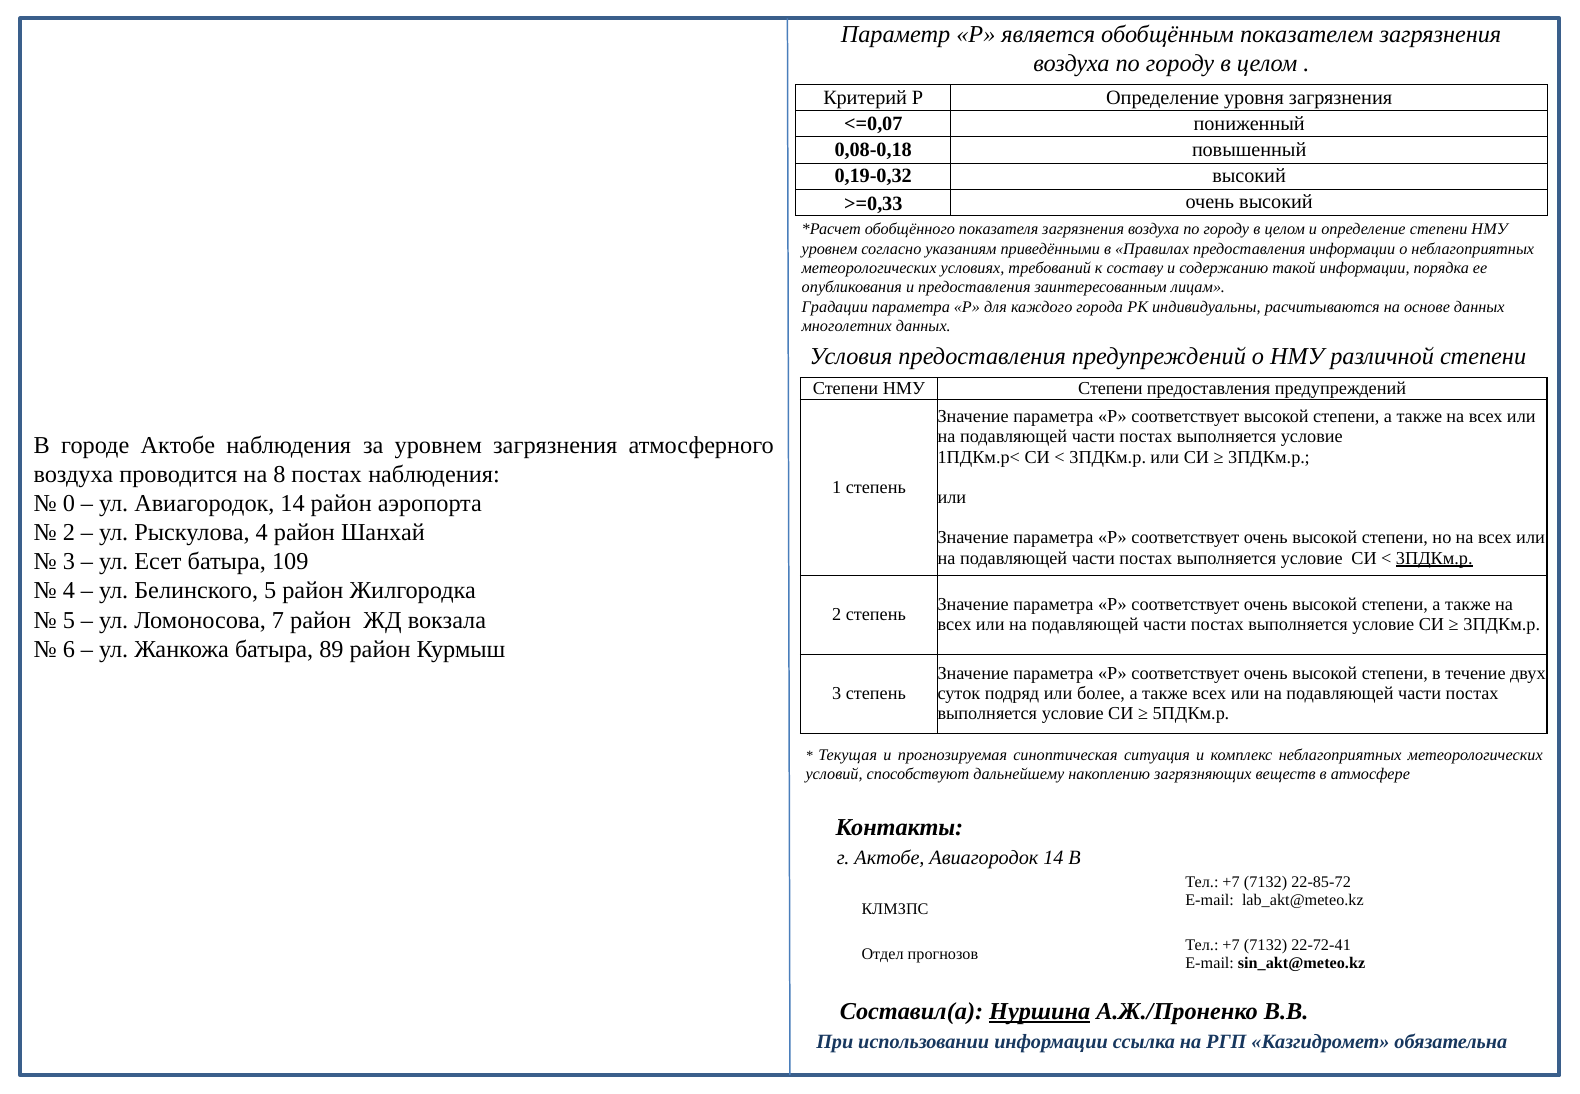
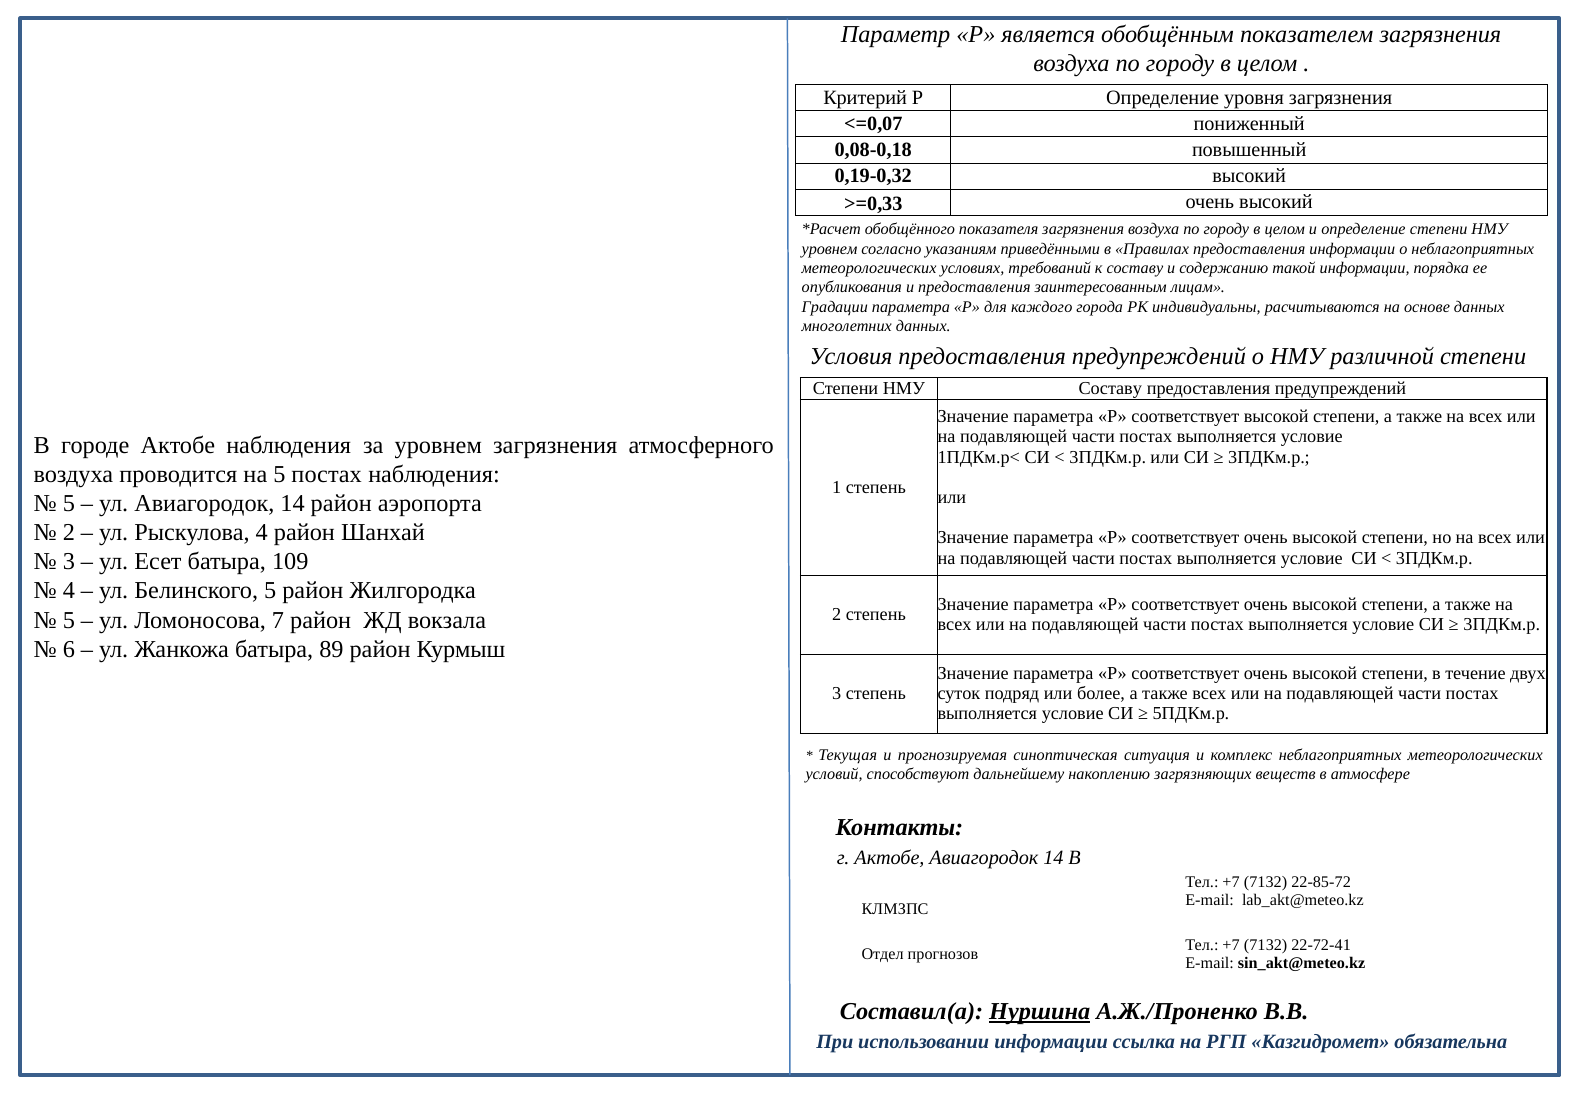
НМУ Степени: Степени -> Составу (1110, 389)
на 8: 8 -> 5 (279, 474)
0: 0 -> 5 (69, 503)
3ПДКм.р underline: present -> none (1434, 558)
